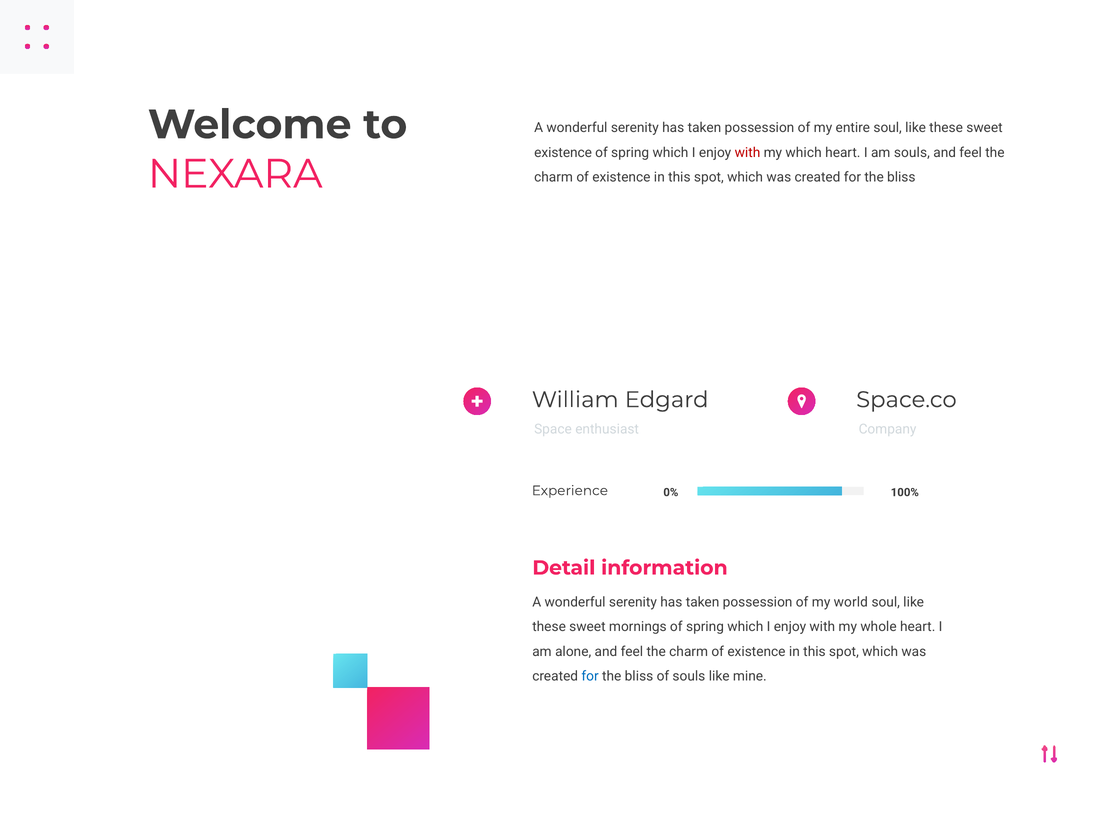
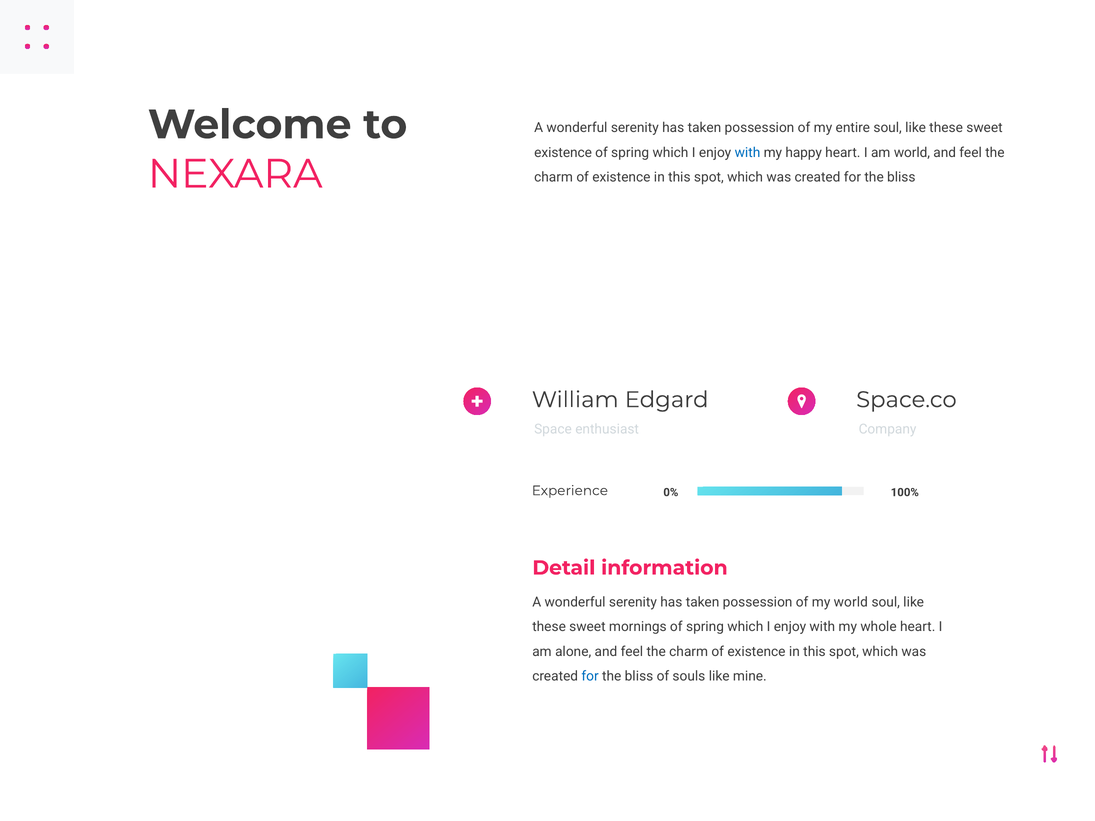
with colour: red -> blue (748, 153)
my which: which -> happy (804, 153)
am souls: souls -> world (912, 153)
